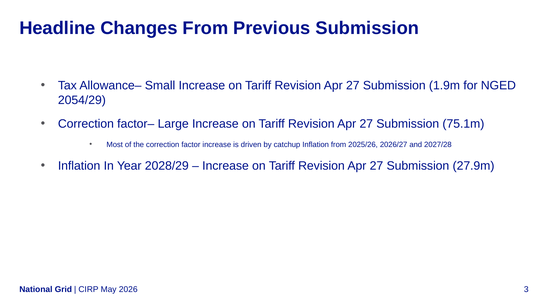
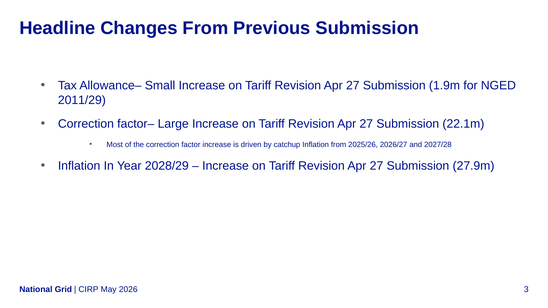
2054/29: 2054/29 -> 2011/29 (82, 100)
75.1m: 75.1m -> 22.1m (463, 124)
